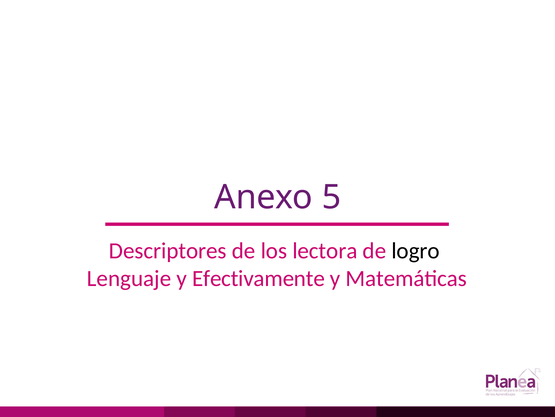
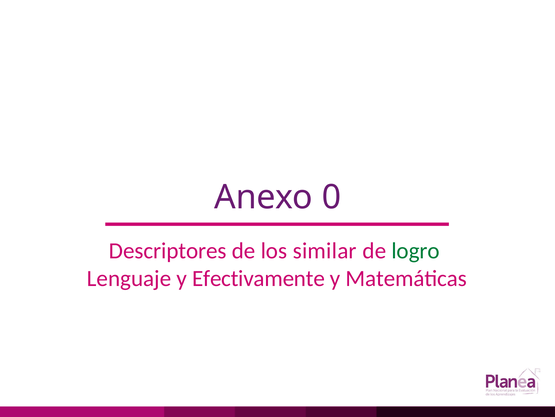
5: 5 -> 0 (331, 197)
lectora: lectora -> similar (325, 250)
logro colour: black -> green (416, 250)
